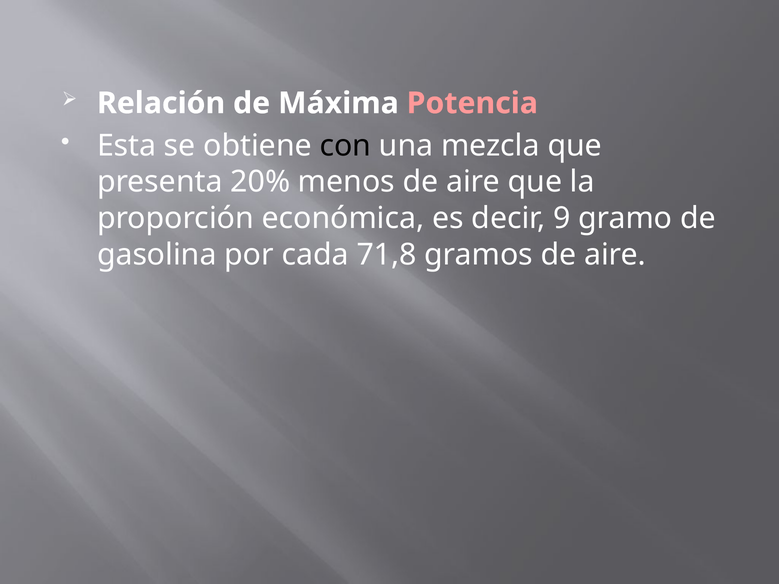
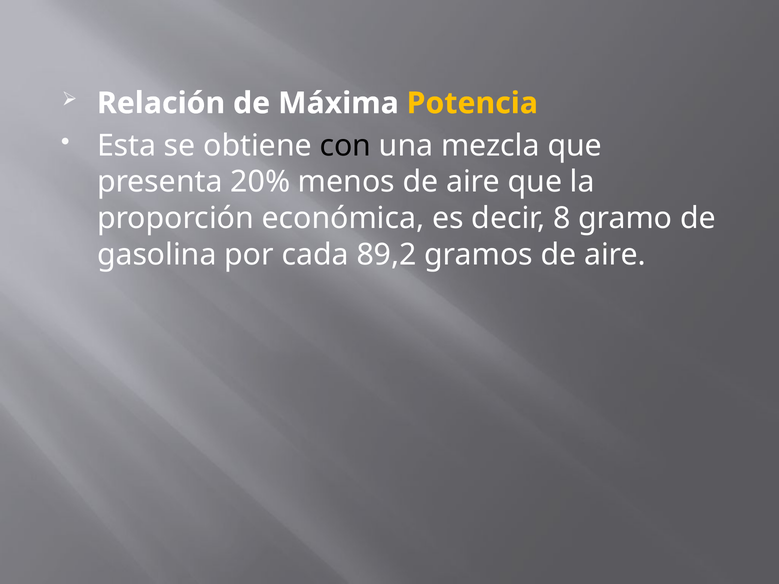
Potencia colour: pink -> yellow (472, 103)
9: 9 -> 8 (562, 218)
71,8: 71,8 -> 89,2 (387, 255)
